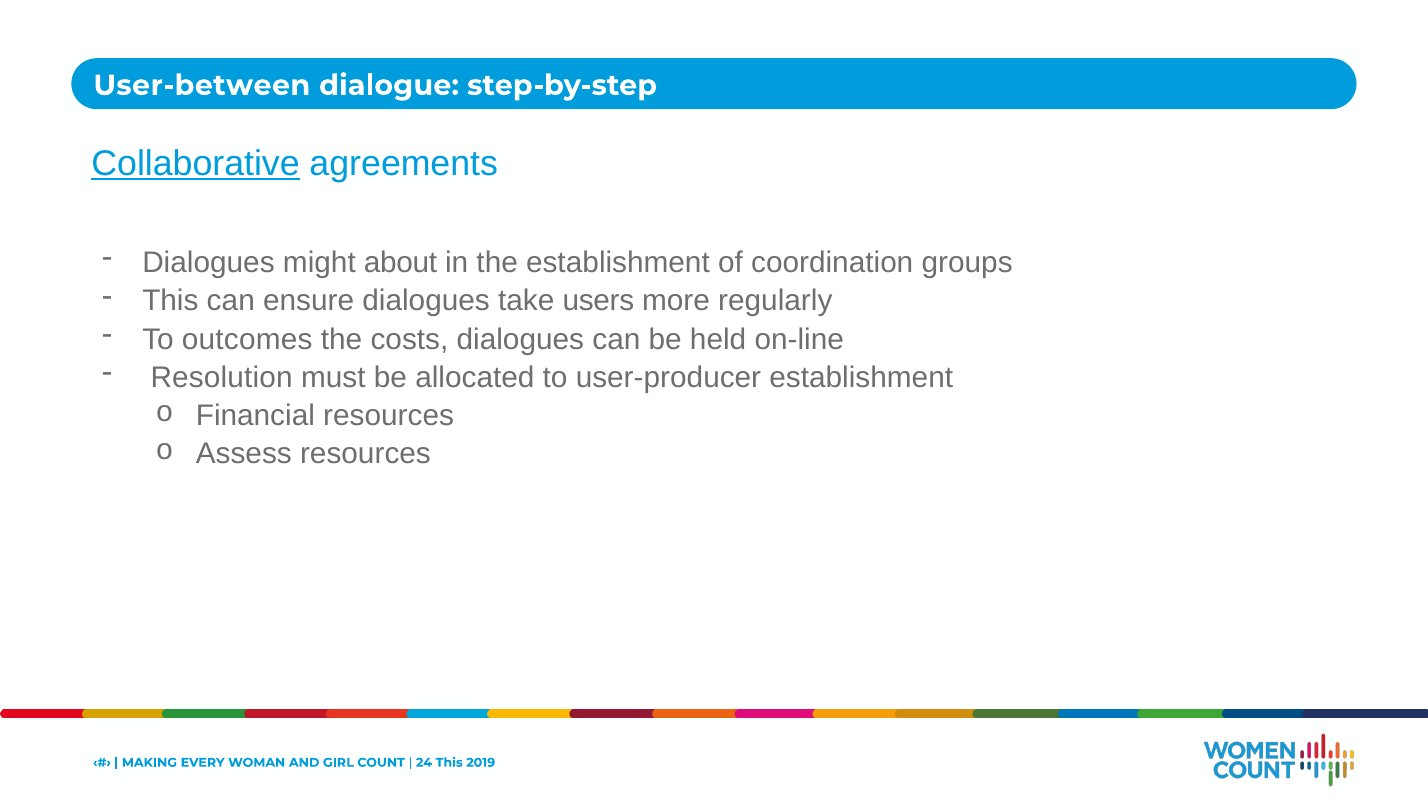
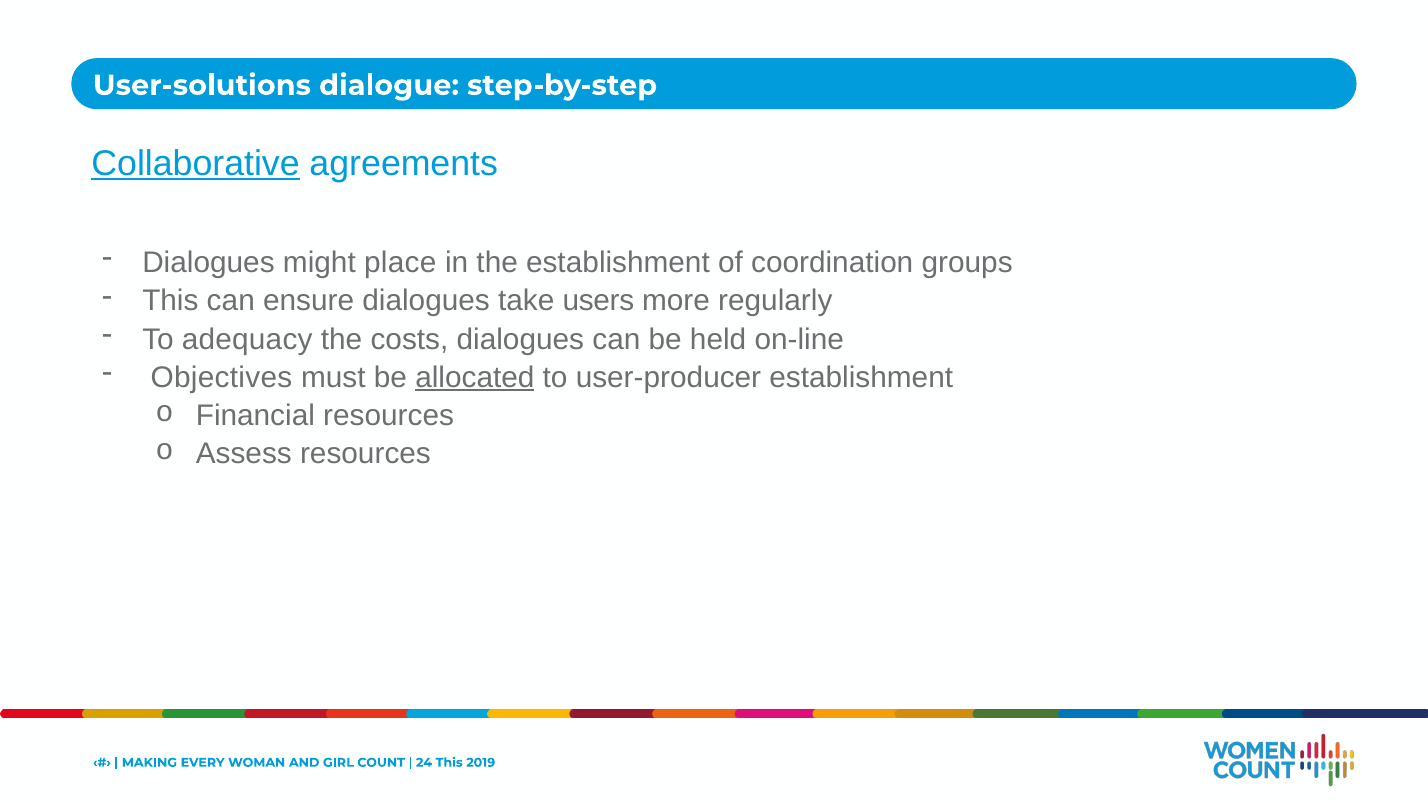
User-between: User-between -> User-solutions (202, 85)
about: about -> place (400, 263)
outcomes: outcomes -> adequacy (247, 339)
Resolution: Resolution -> Objectives (221, 378)
allocated underline: none -> present (475, 378)
